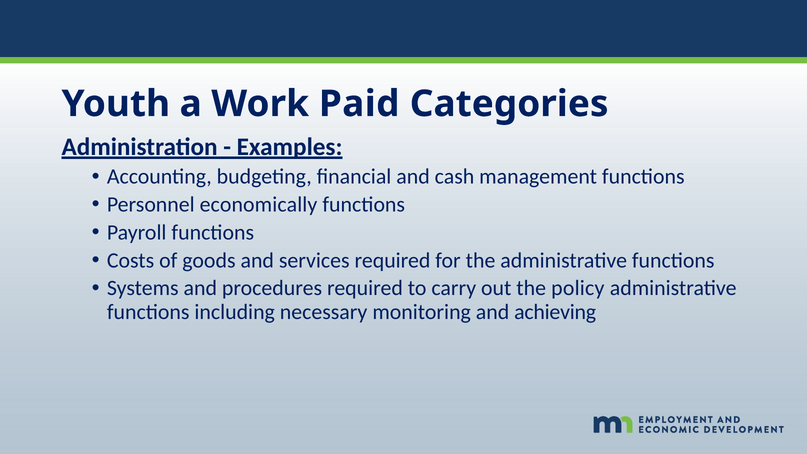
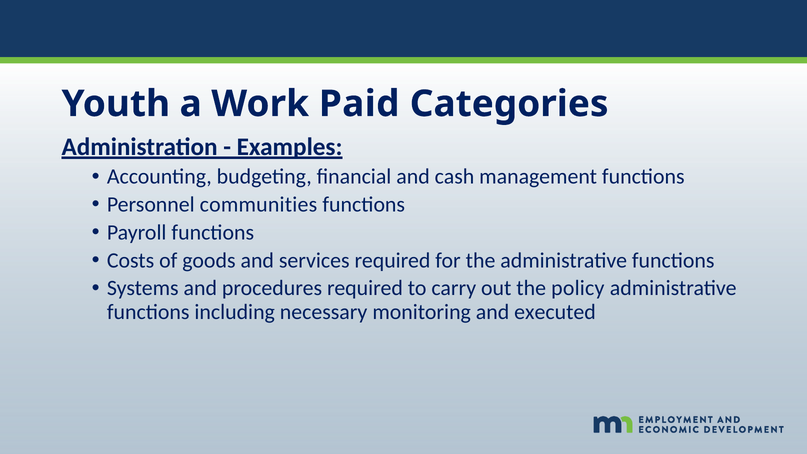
economically: economically -> communities (258, 205)
achieving: achieving -> executed (555, 312)
